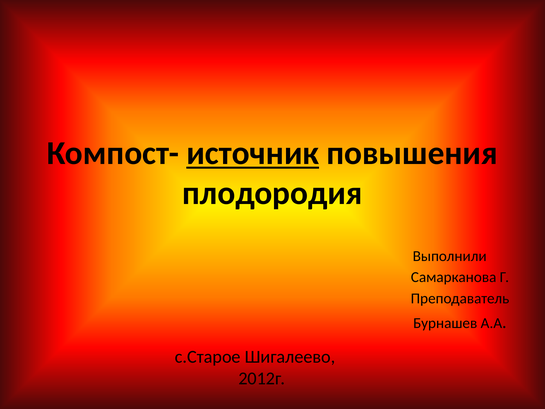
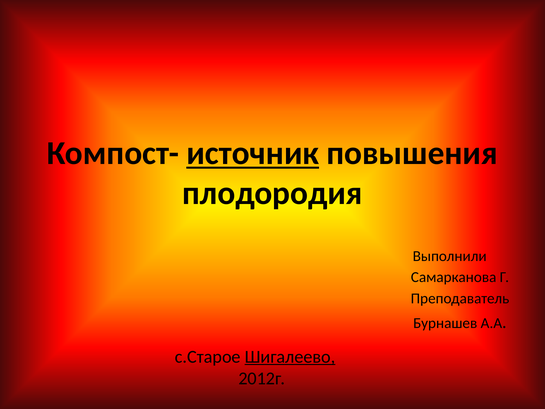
Шигалеево underline: none -> present (290, 357)
